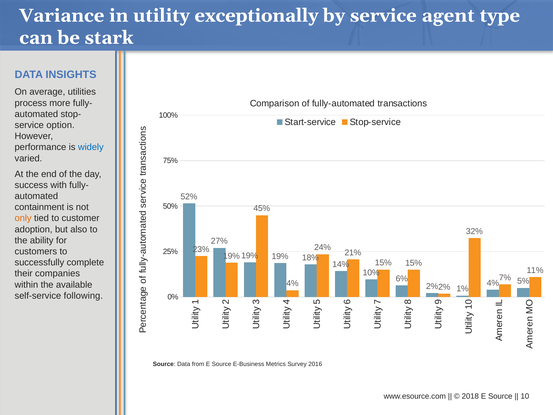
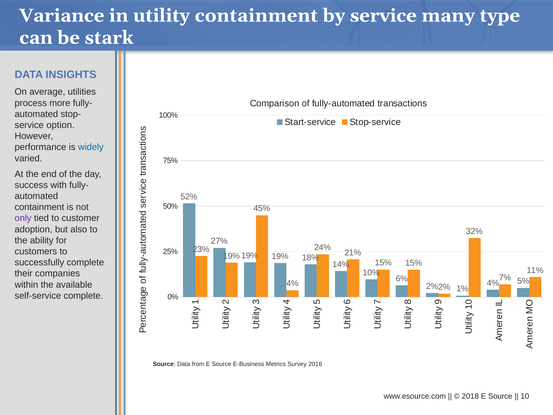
utility exceptionally: exceptionally -> containment (256, 16)
agent: agent -> many (448, 16)
only colour: orange -> purple (23, 218)
self-service following: following -> complete (83, 296)
